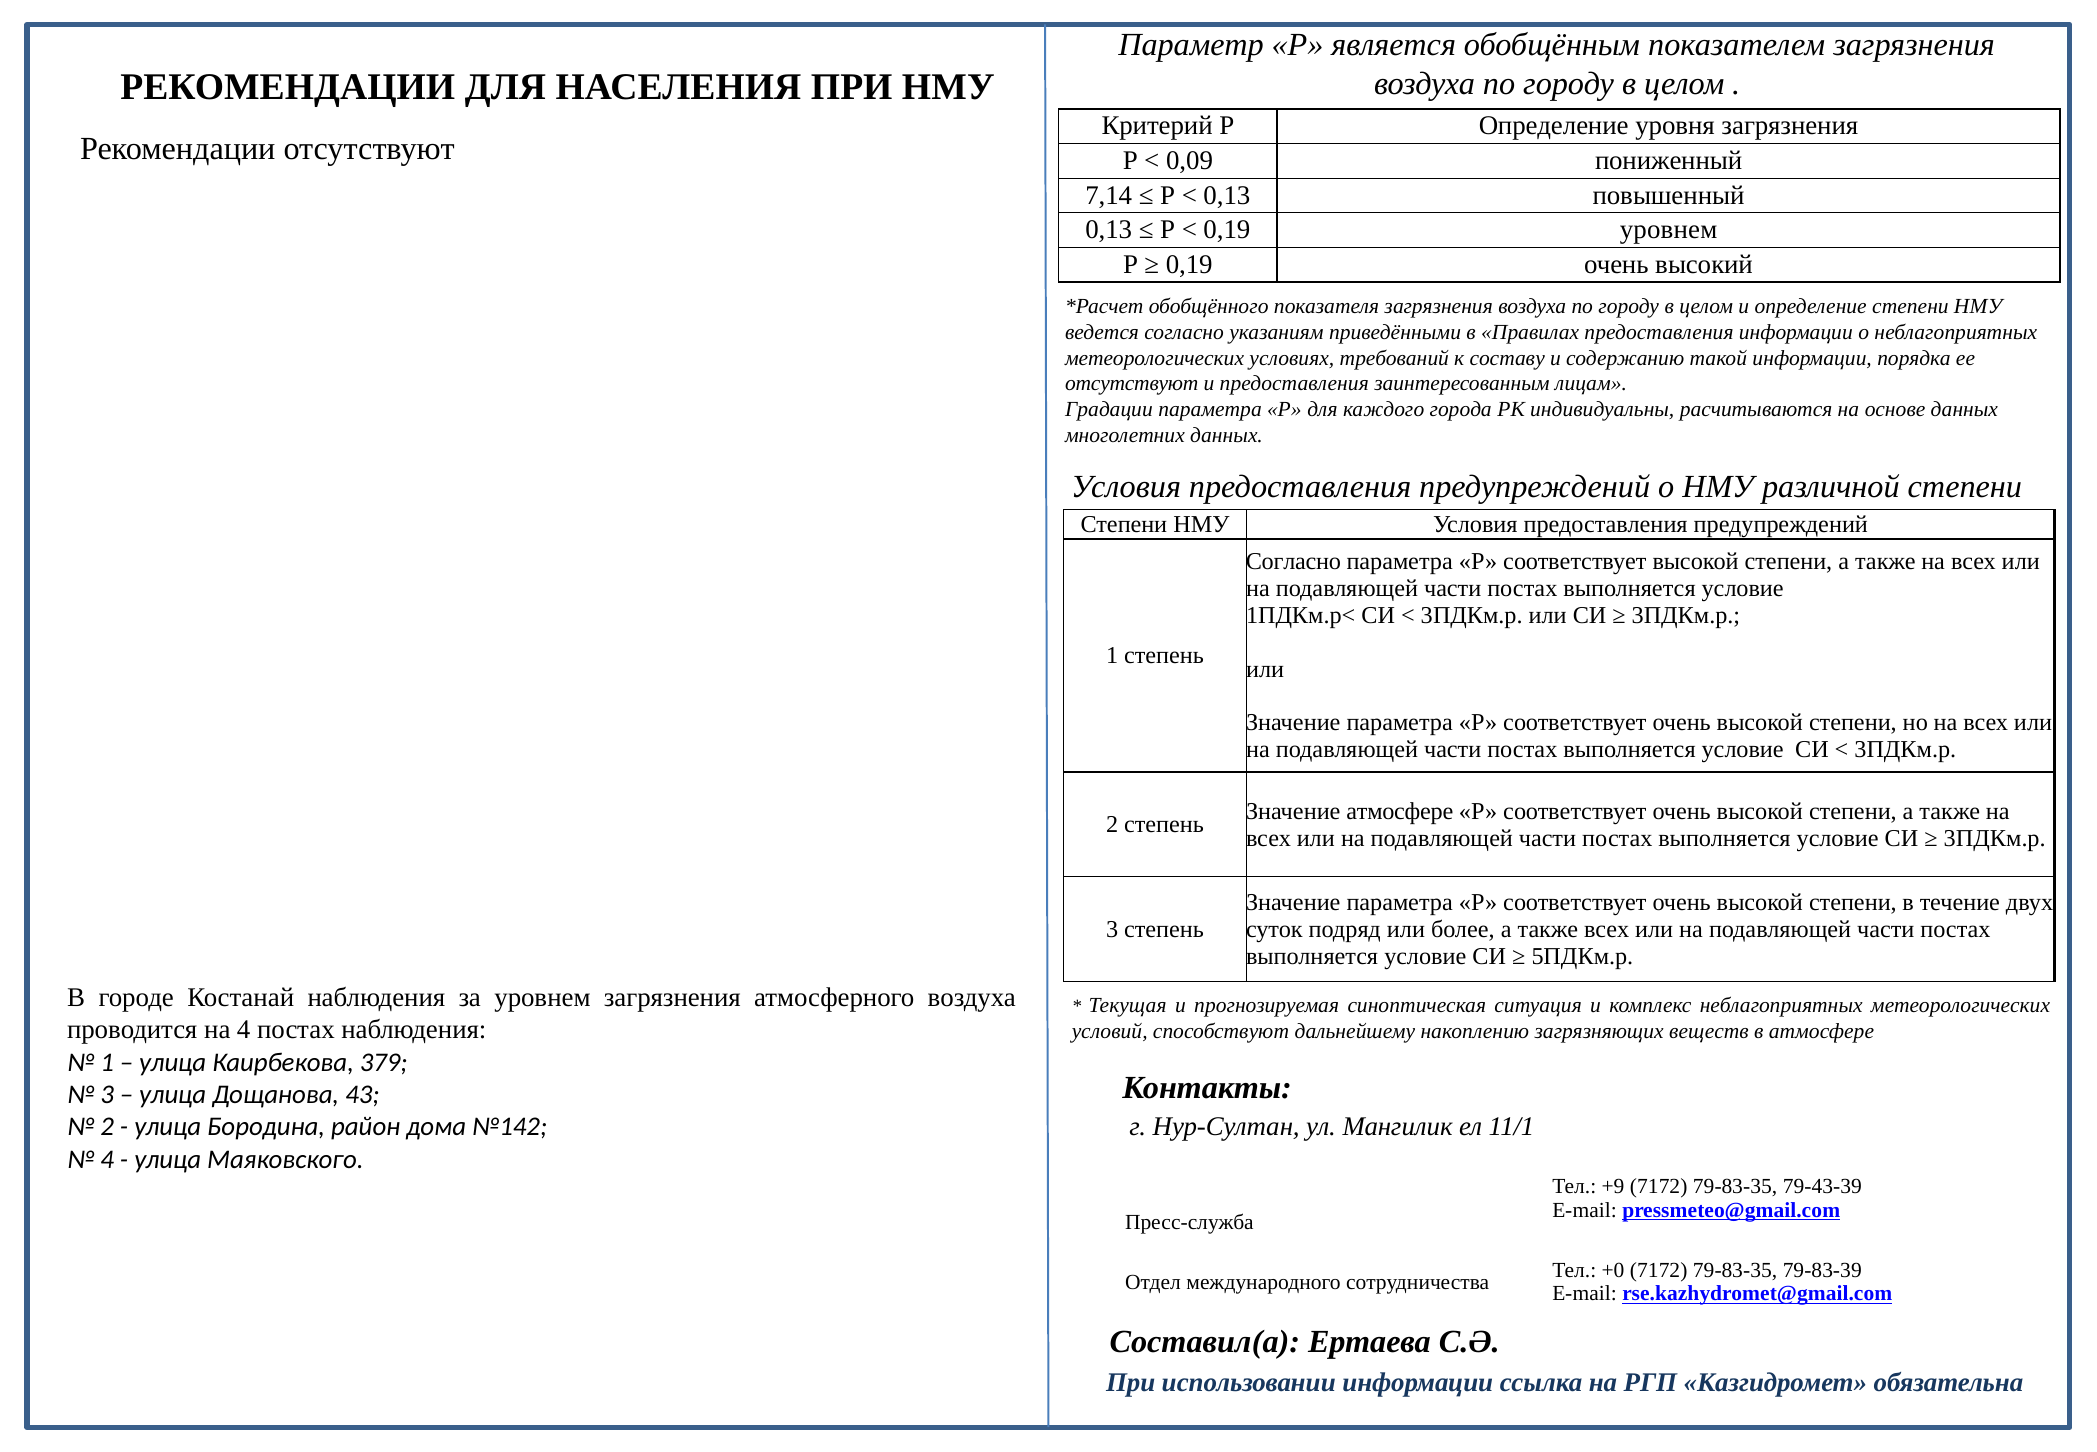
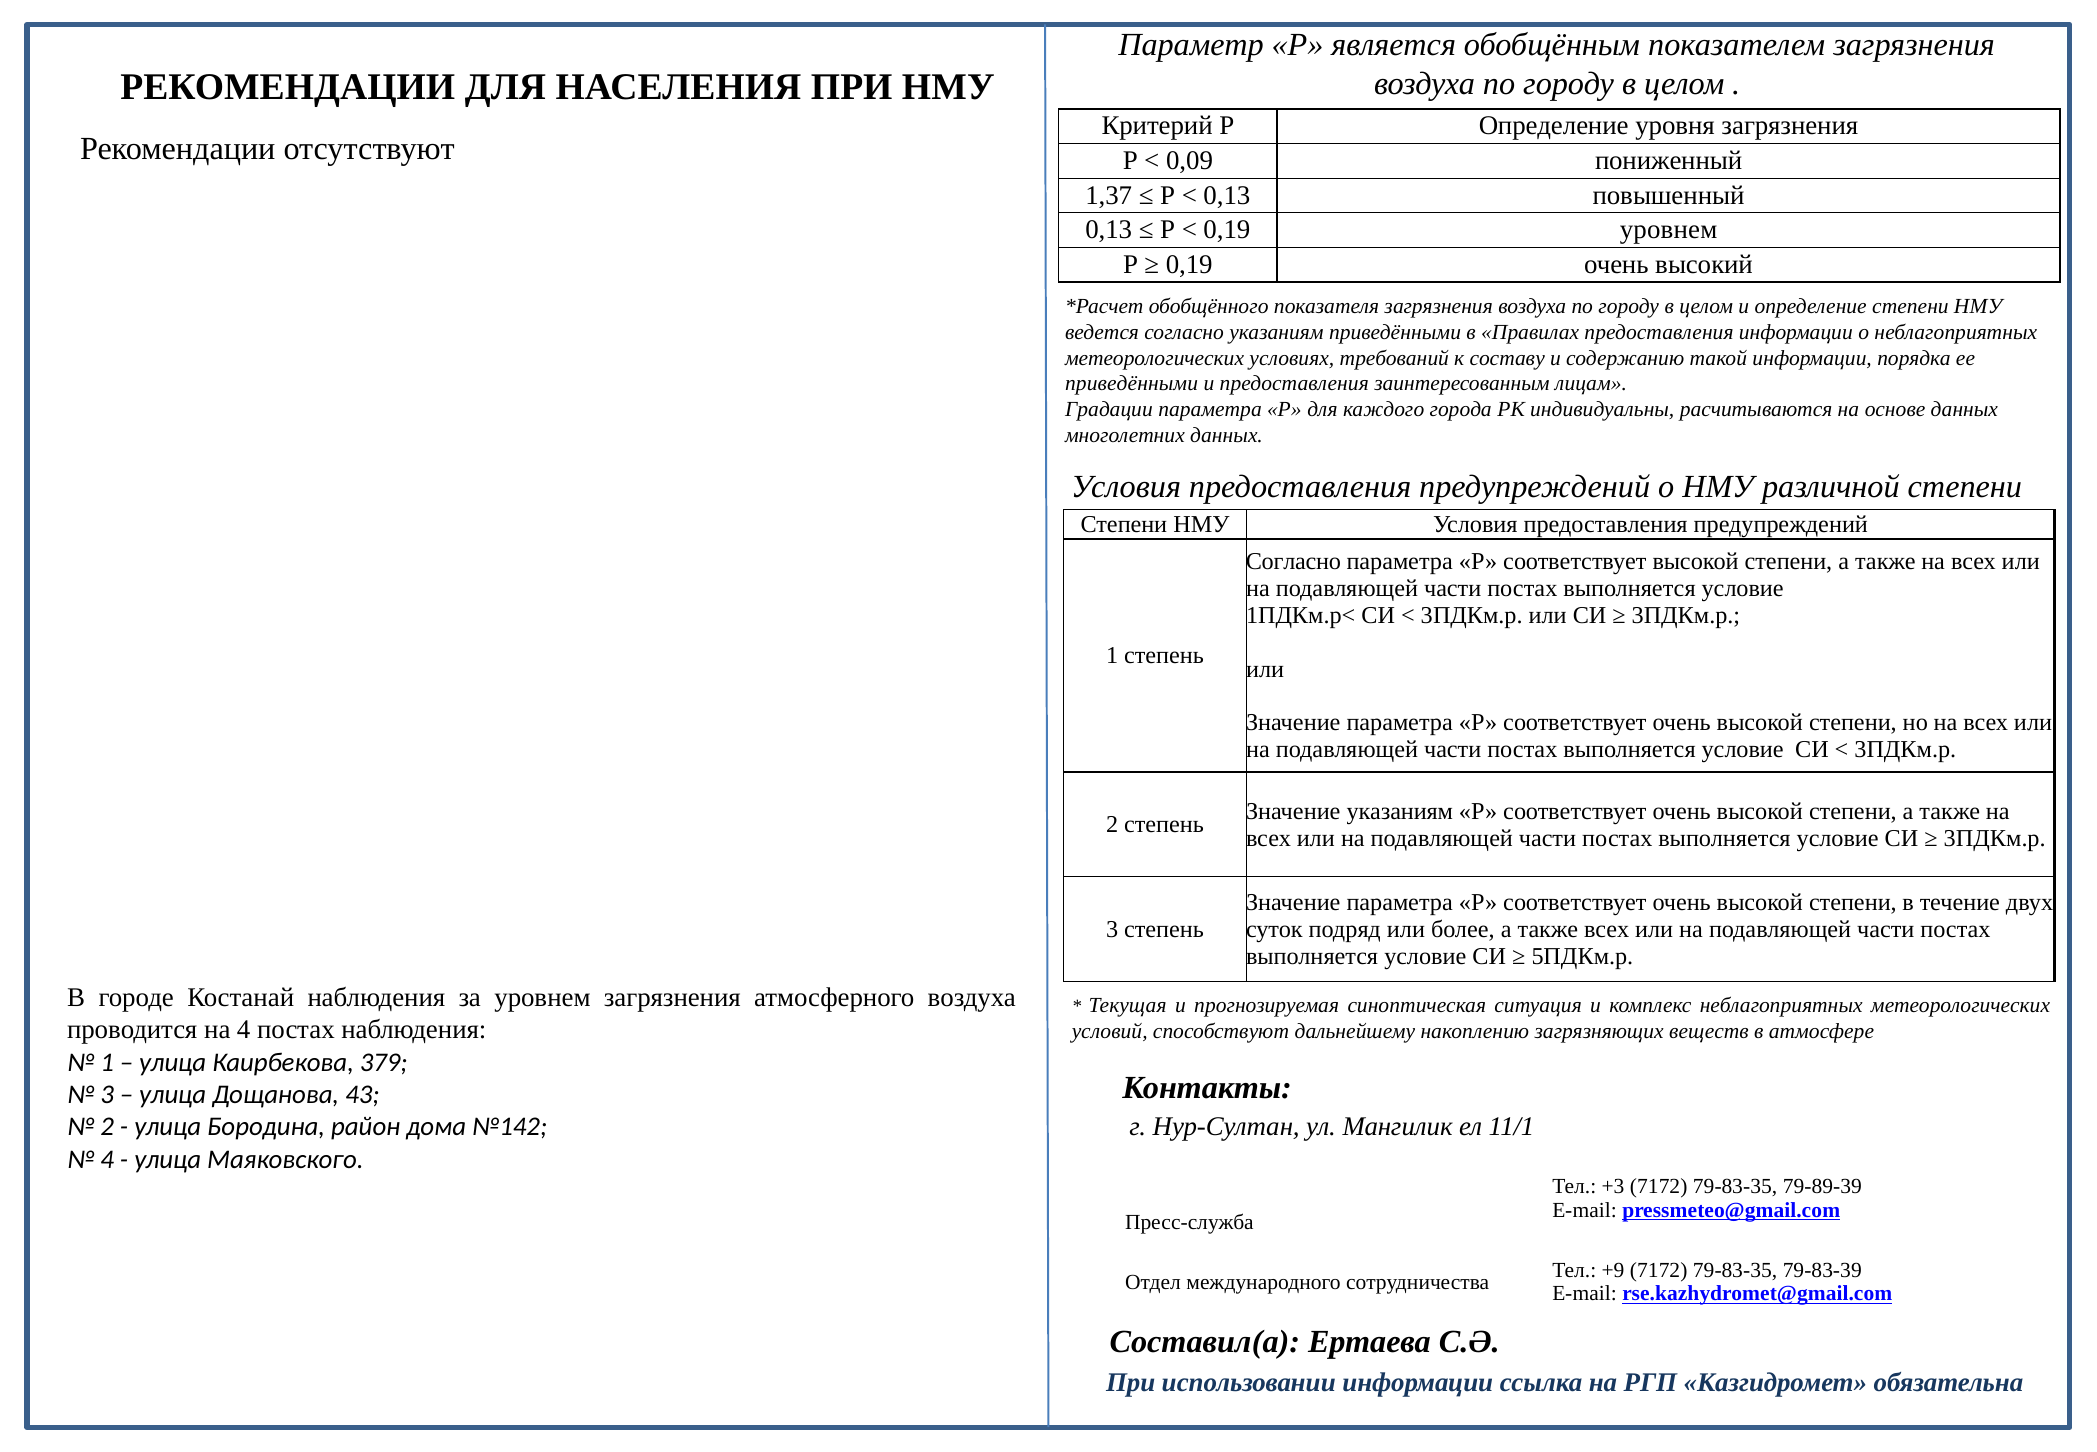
7,14: 7,14 -> 1,37 (1109, 195)
отсутствуют: отсутствуют -> приведёнными (1132, 384)
Значение атмосфере: атмосфере -> указаниям (1400, 811)
+9: +9 -> +3 (1613, 1186)
79-43-39: 79-43-39 -> 79-89-39 (1822, 1186)
+0: +0 -> +9 (1613, 1270)
